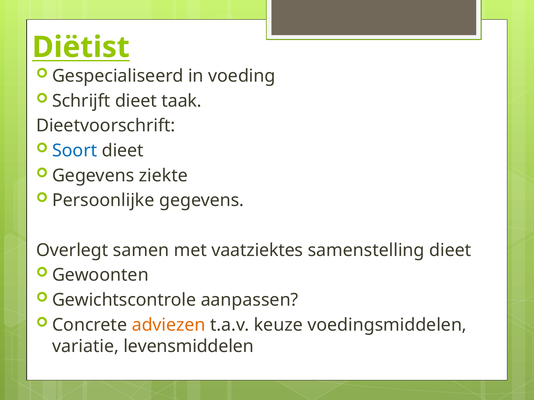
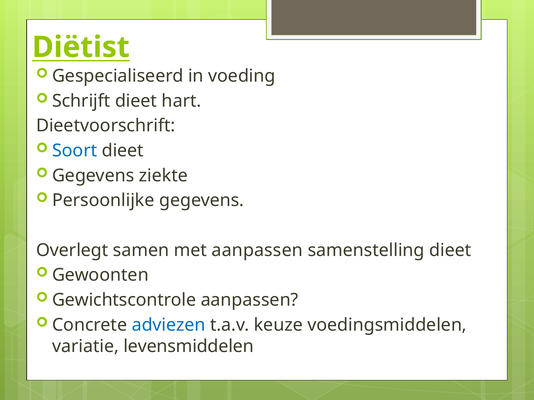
taak: taak -> hart (182, 101)
met vaatziektes: vaatziektes -> aanpassen (257, 250)
adviezen colour: orange -> blue (169, 325)
